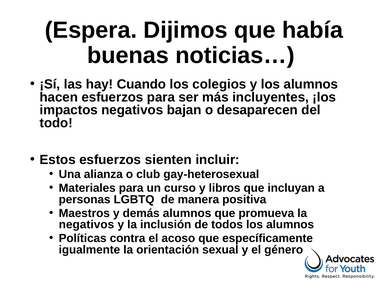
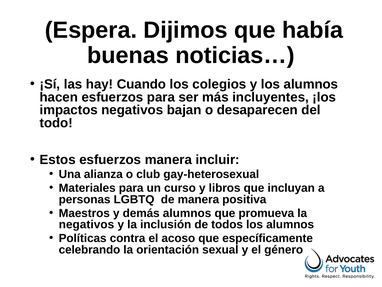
esfuerzos sienten: sienten -> manera (168, 160)
igualmente: igualmente -> celebrando (89, 249)
